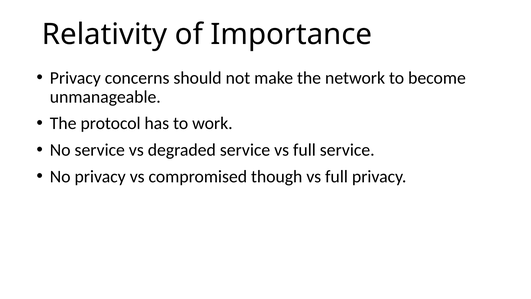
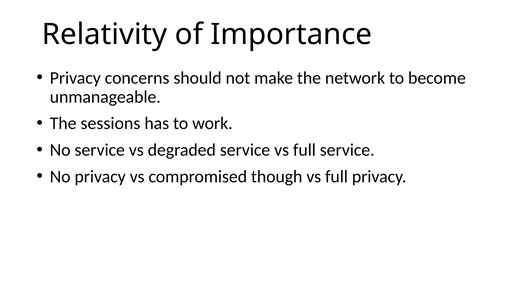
protocol: protocol -> sessions (110, 123)
